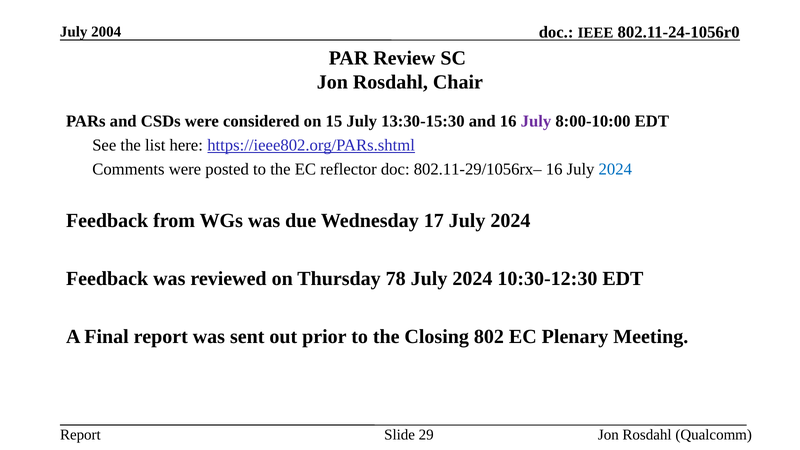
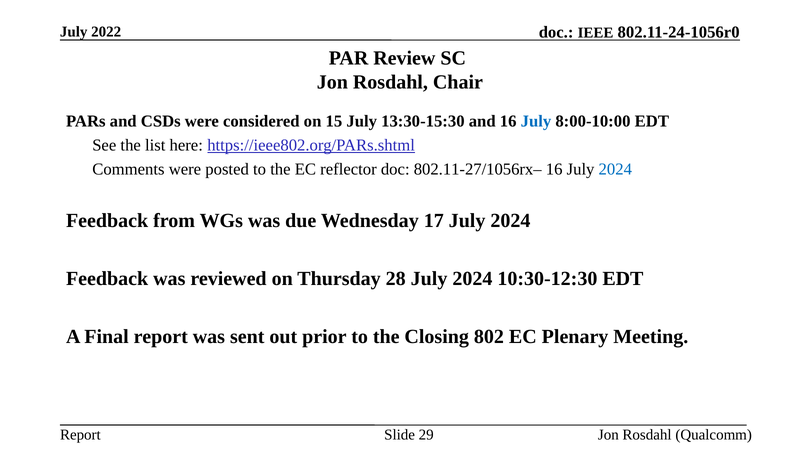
2004: 2004 -> 2022 (106, 32)
July colour: purple -> blue (536, 121)
802.11-29/1056rx–: 802.11-29/1056rx– -> 802.11-27/1056rx– (478, 169)
78: 78 -> 28 (396, 279)
